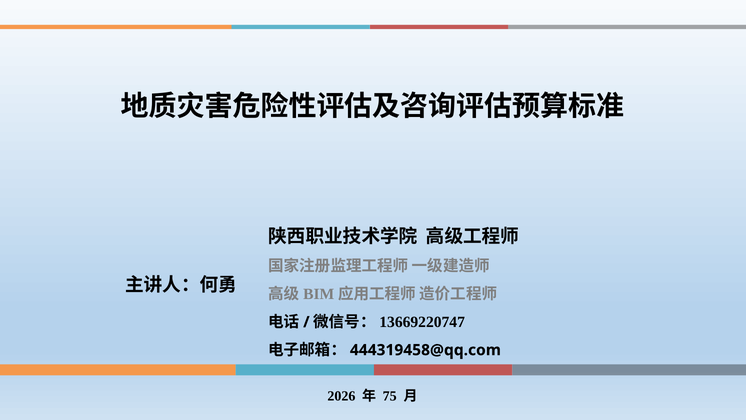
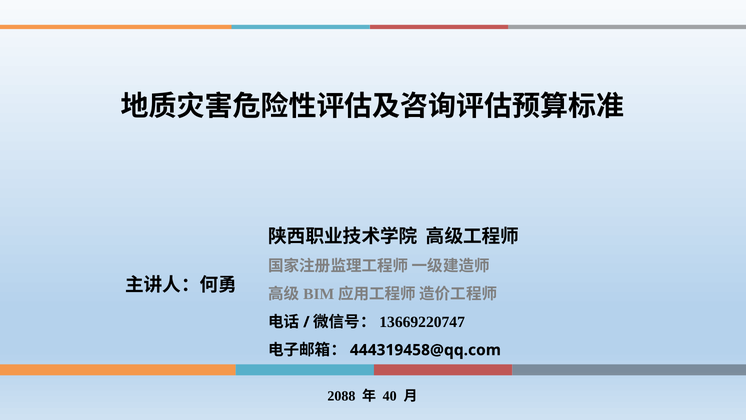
2026: 2026 -> 2088 (341, 396)
75: 75 -> 40 (390, 396)
